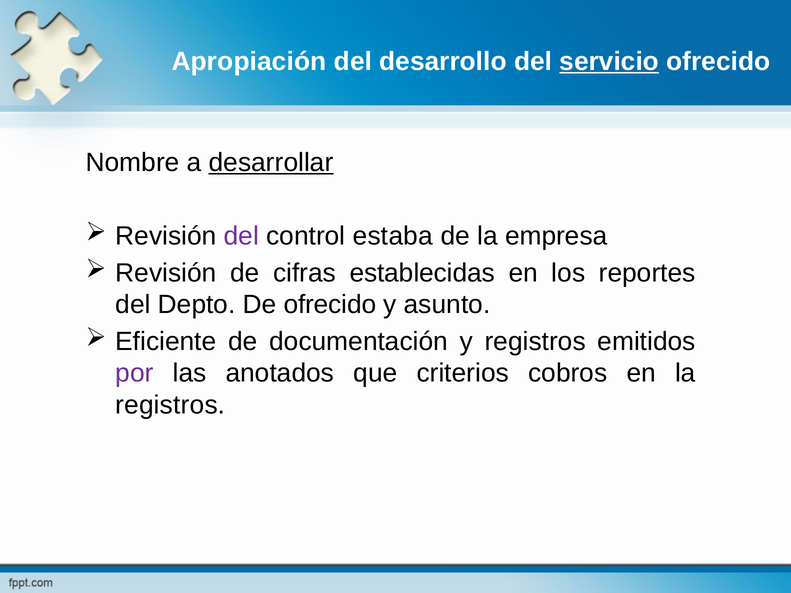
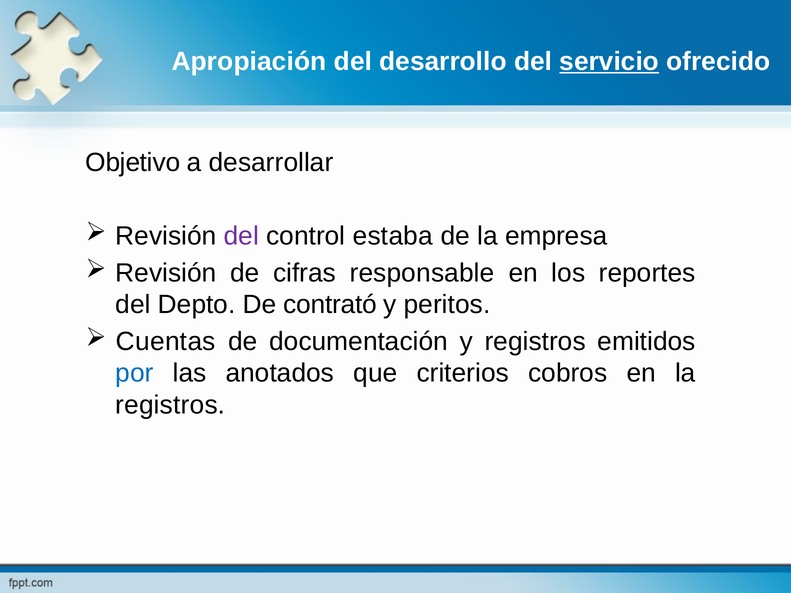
Nombre: Nombre -> Objetivo (133, 163)
desarrollar underline: present -> none (271, 163)
establecidas: establecidas -> responsable (422, 273)
De ofrecido: ofrecido -> contrató (330, 305)
asunto: asunto -> peritos (447, 305)
Eficiente: Eficiente -> Cuentas (166, 342)
por colour: purple -> blue (134, 373)
